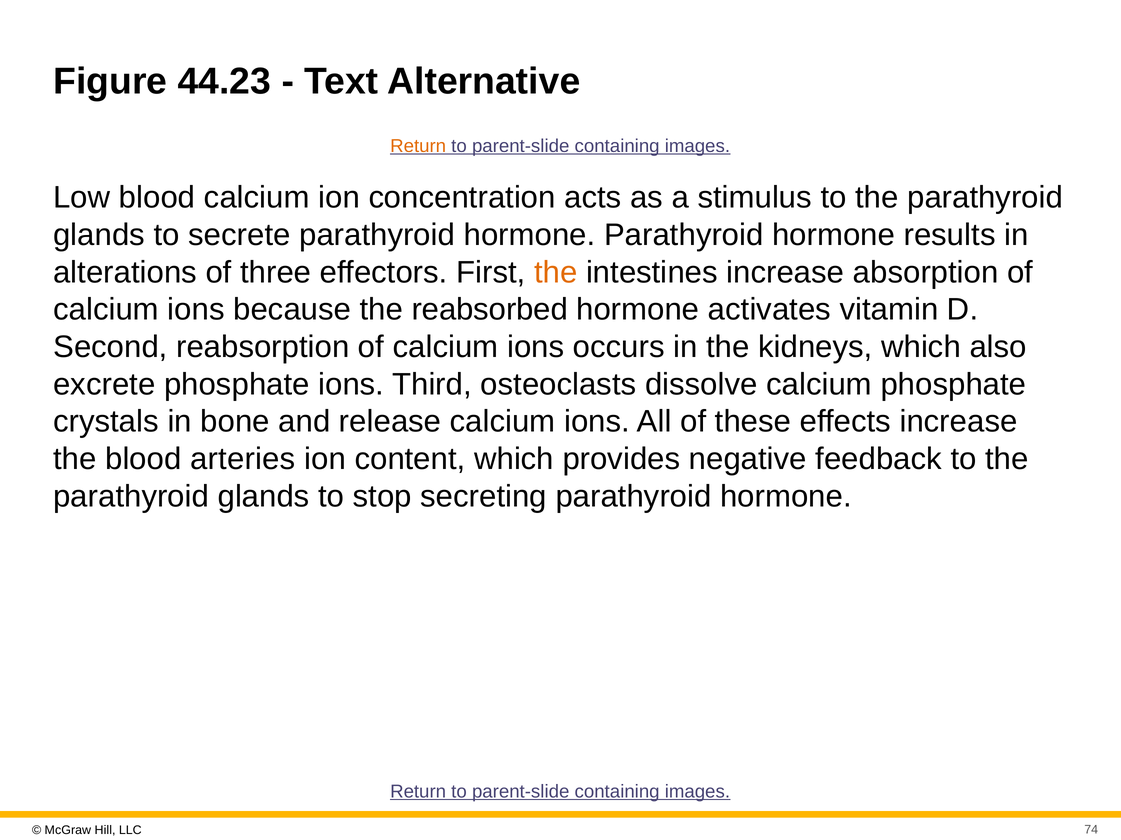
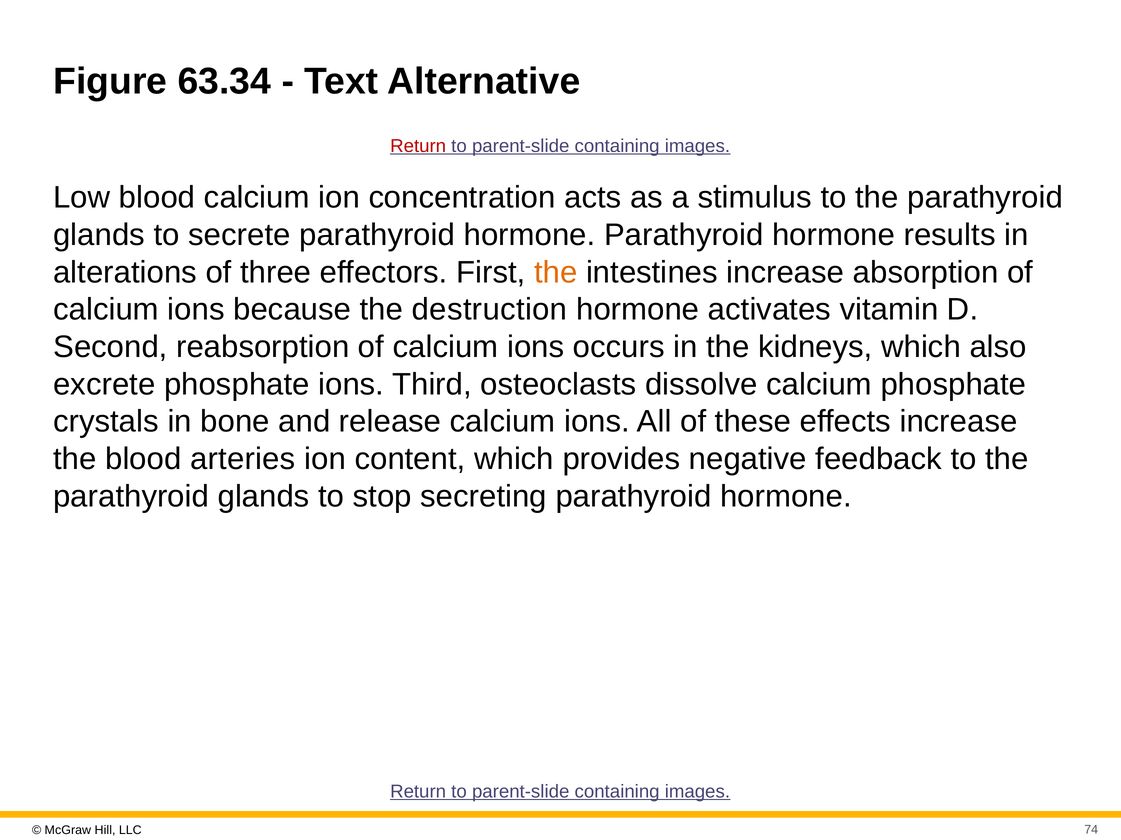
44.23: 44.23 -> 63.34 (224, 82)
Return colour: orange -> red (418, 146)
reabsorbed: reabsorbed -> destruction (490, 310)
